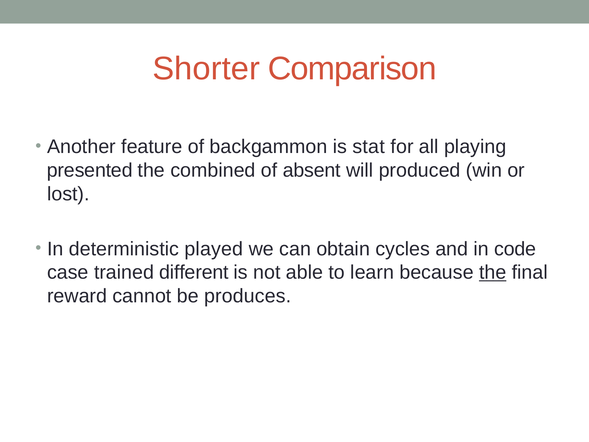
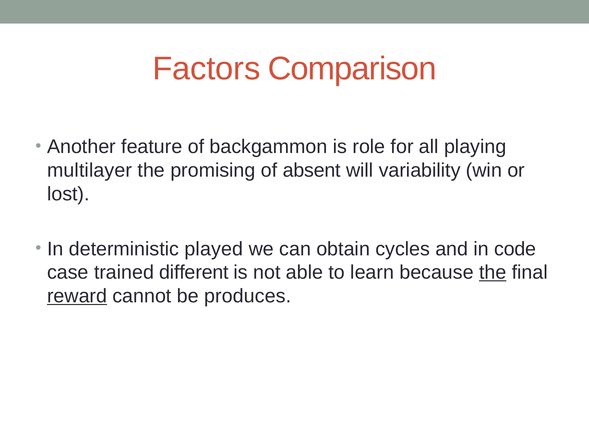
Shorter: Shorter -> Factors (206, 69)
stat: stat -> role (369, 147)
presented: presented -> multilayer (90, 170)
combined: combined -> promising (213, 170)
produced: produced -> variability (420, 170)
reward underline: none -> present (77, 296)
